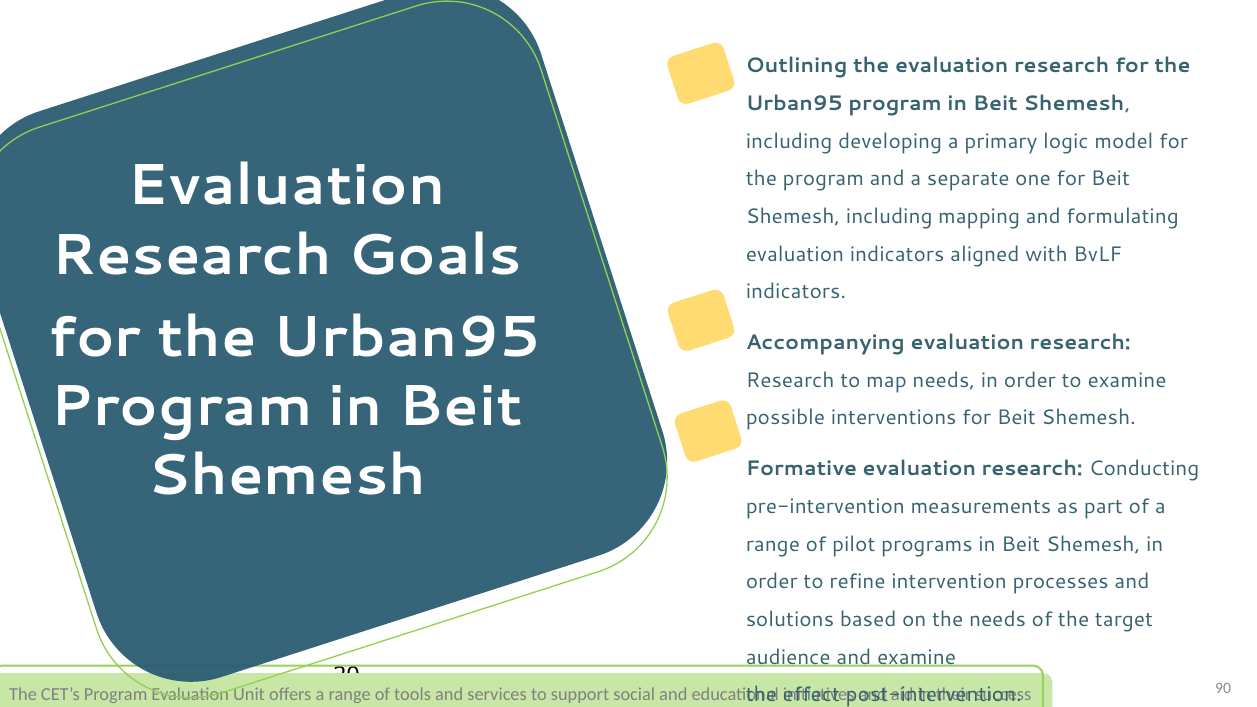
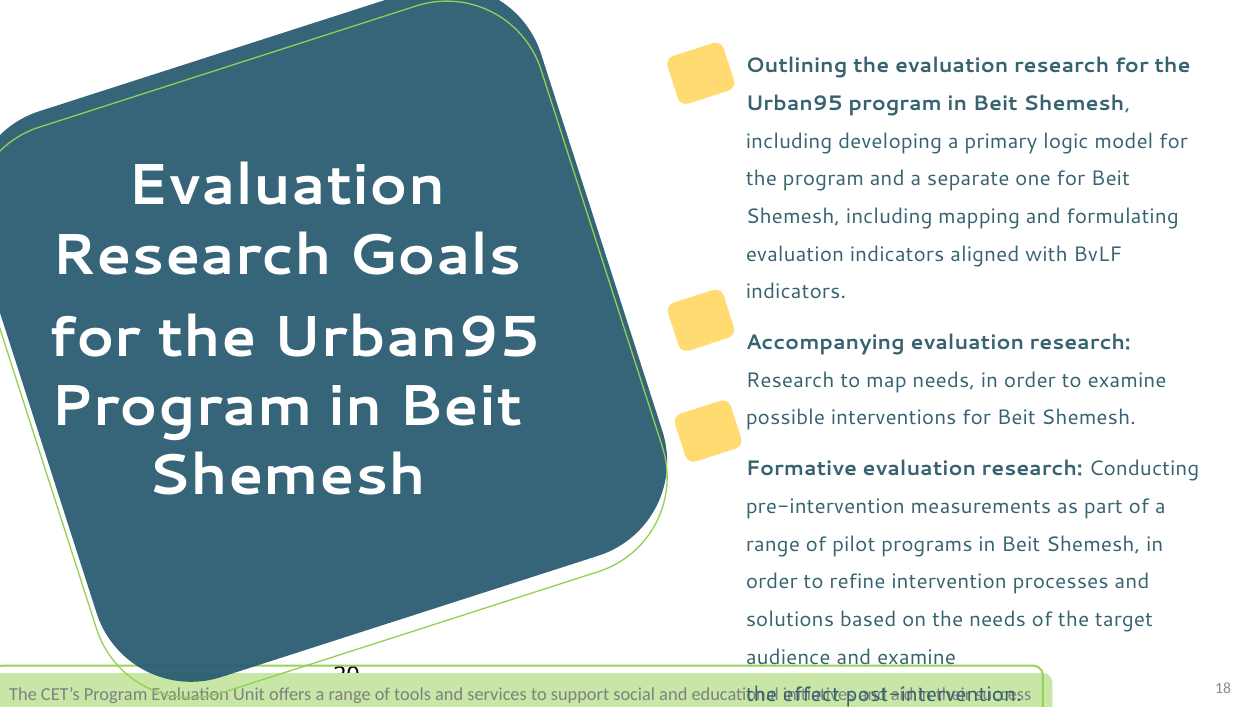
90: 90 -> 18 (1223, 689)
